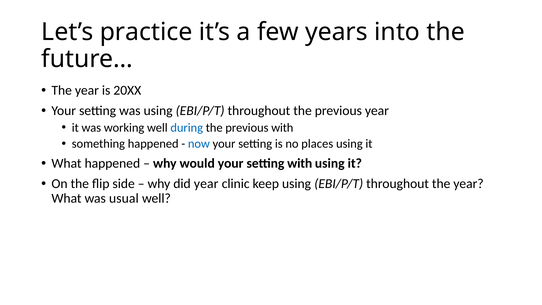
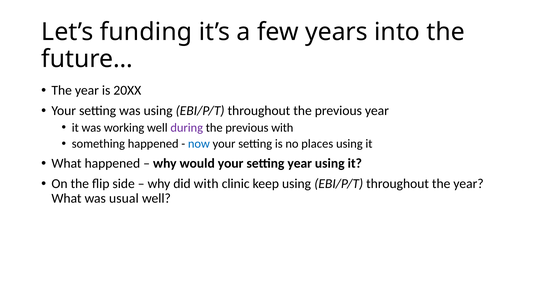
practice: practice -> funding (146, 32)
during colour: blue -> purple (187, 128)
setting with: with -> year (300, 163)
did year: year -> with (206, 184)
